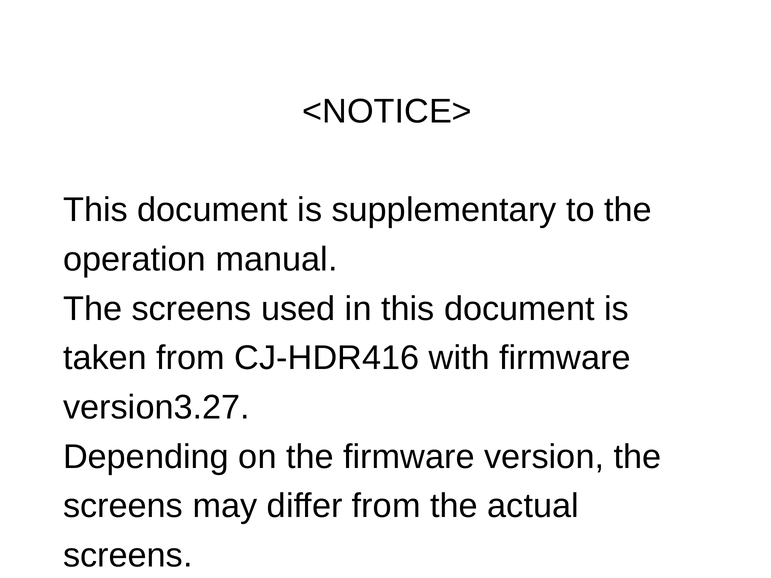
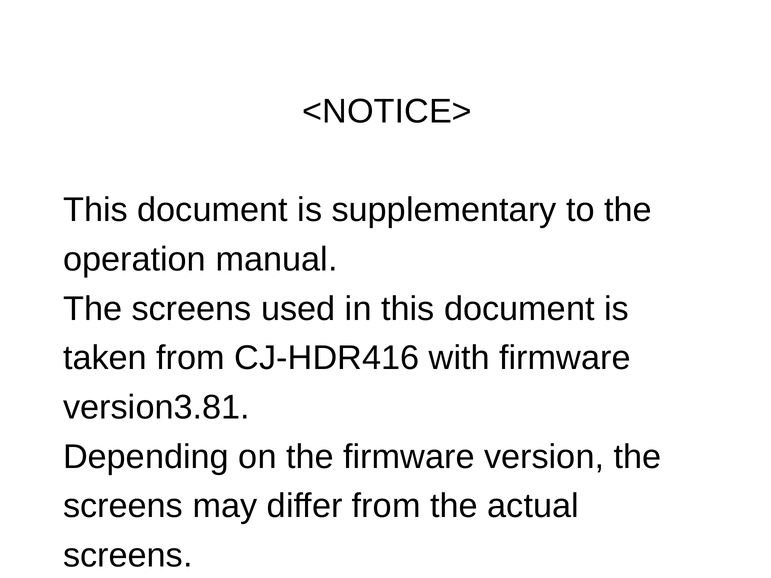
version3.27: version3.27 -> version3.81 (156, 408)
